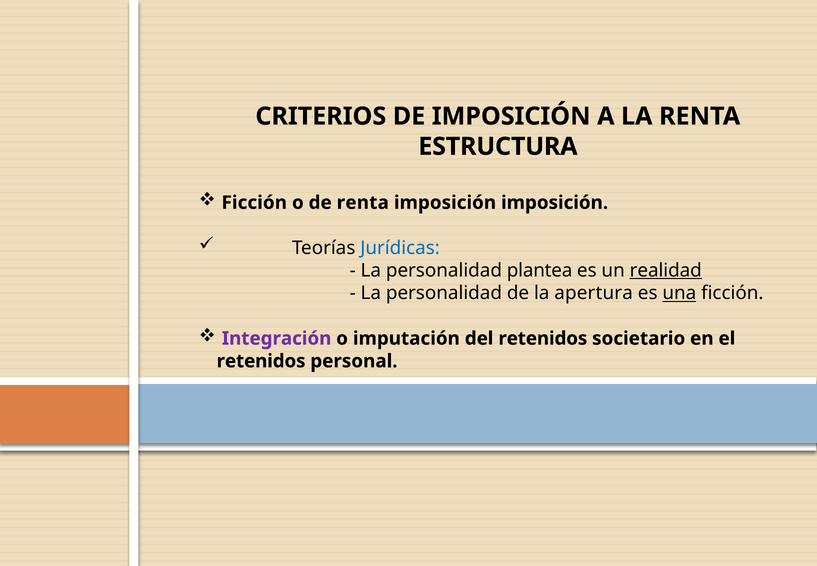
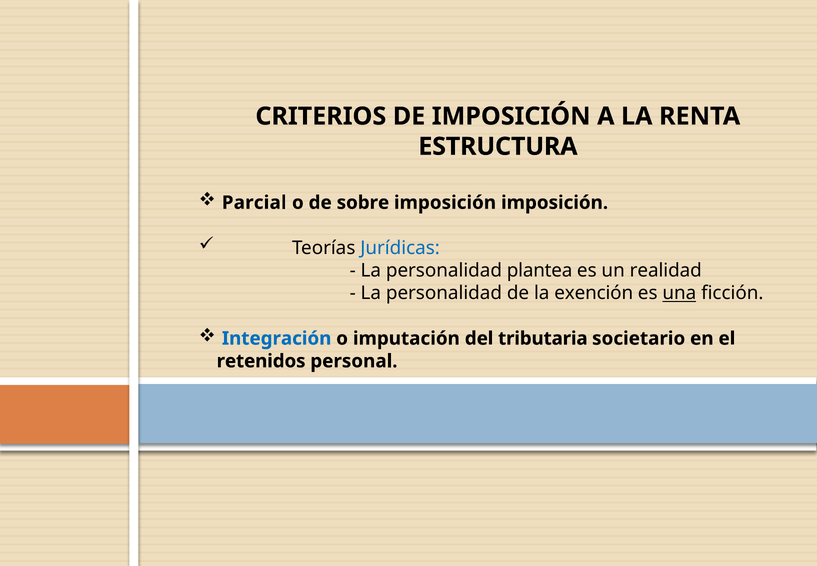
Ficción: Ficción -> Parcial (254, 203)
de renta: renta -> sobre (363, 203)
realidad underline: present -> none (666, 270)
apertura: apertura -> exención (594, 293)
Integración colour: purple -> blue (277, 338)
del retenidos: retenidos -> tributaria (543, 338)
